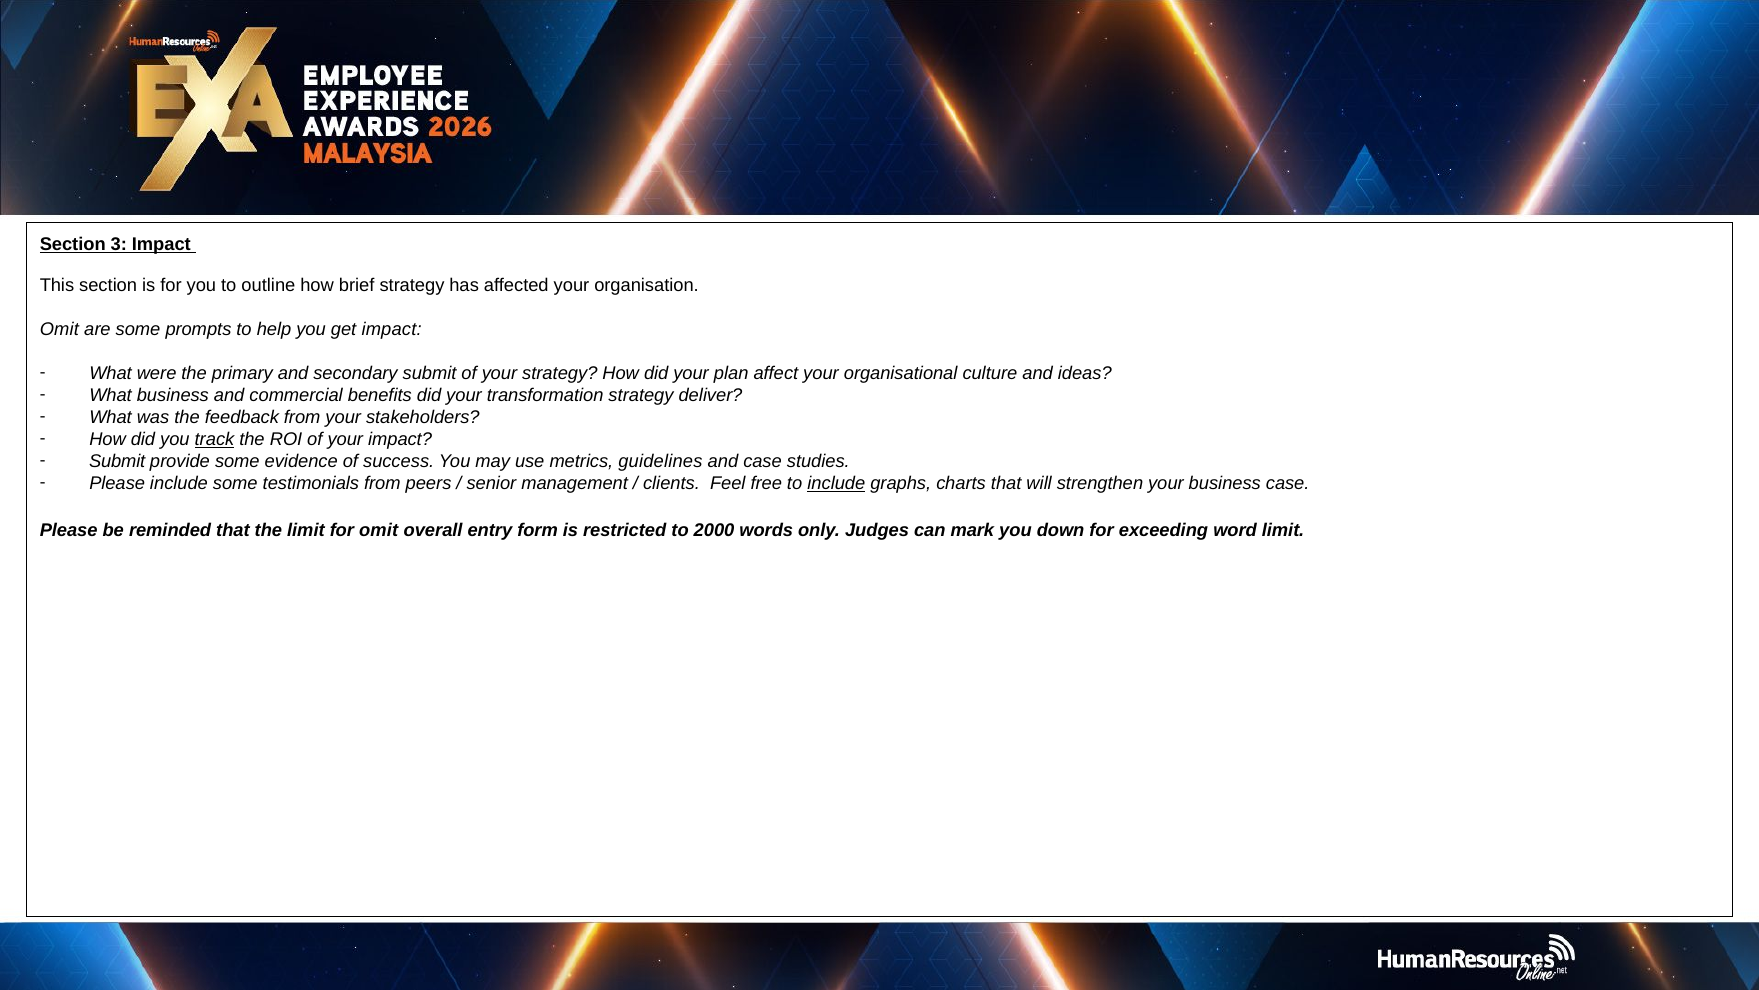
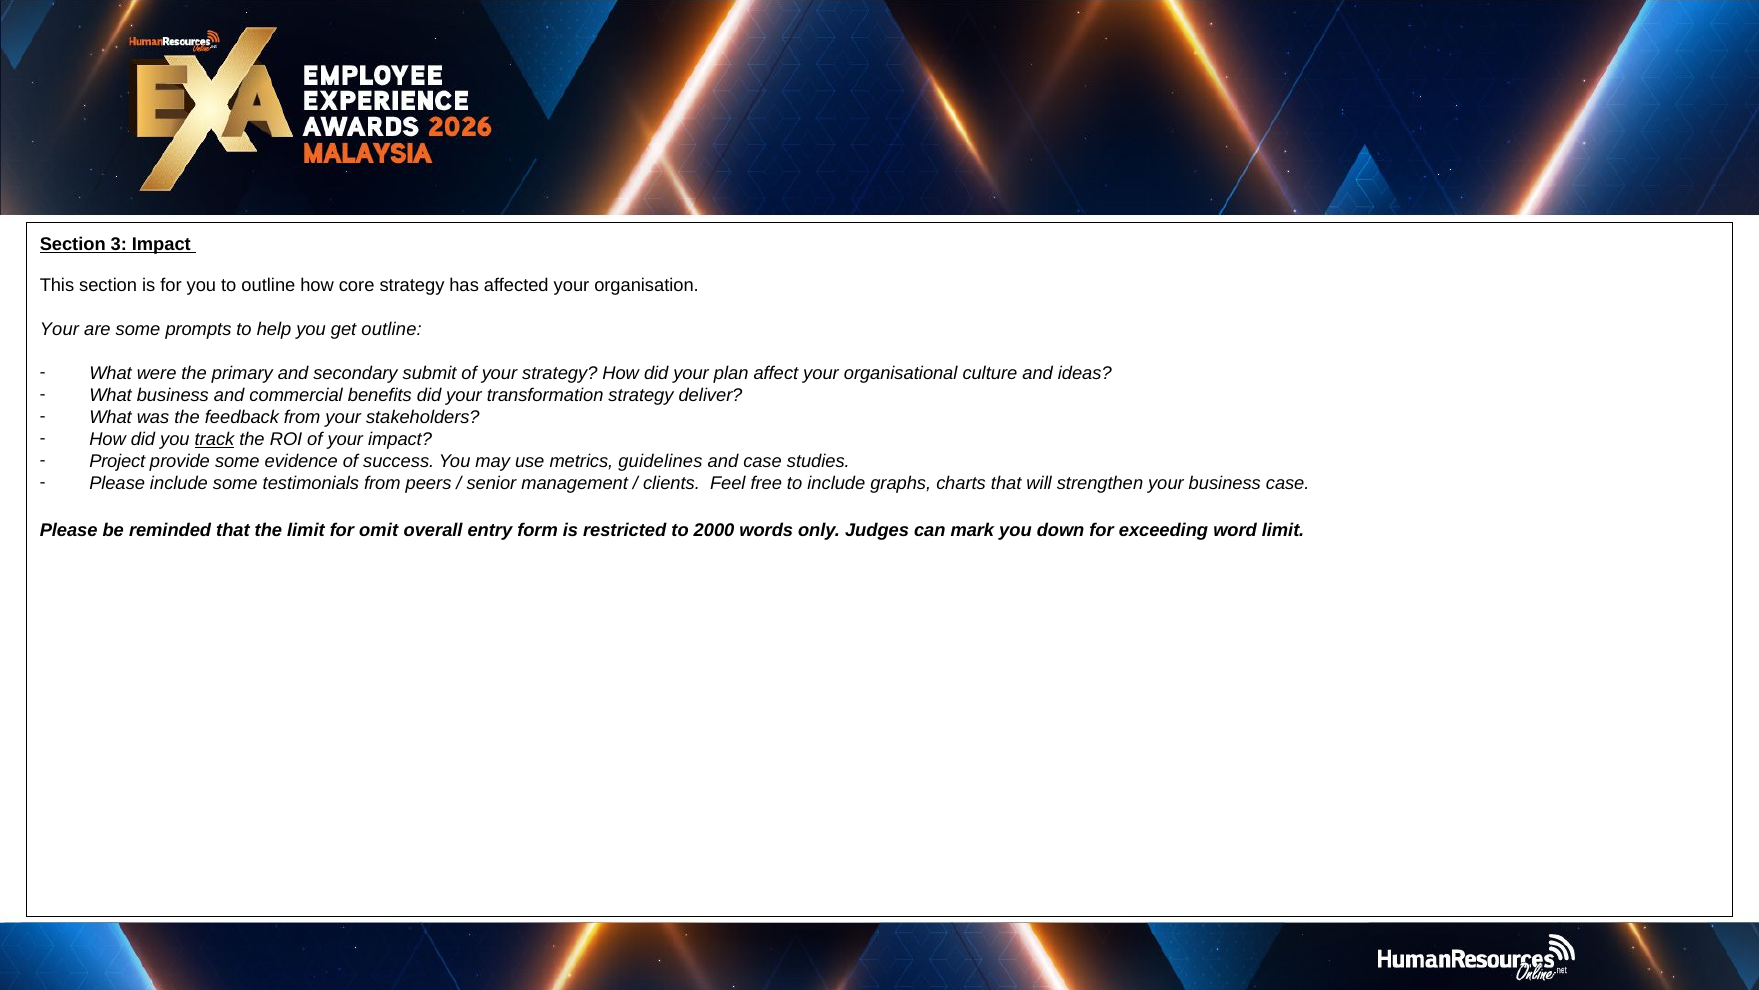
brief: brief -> core (357, 285)
Omit: Omit -> Your (59, 329)
get impact: impact -> outline (392, 329)
Submit: Submit -> Project (117, 461)
include underline: present -> none (836, 483)
